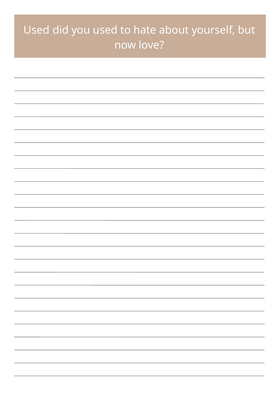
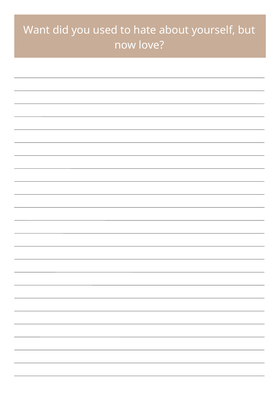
Used: Used -> Want (37, 30)
